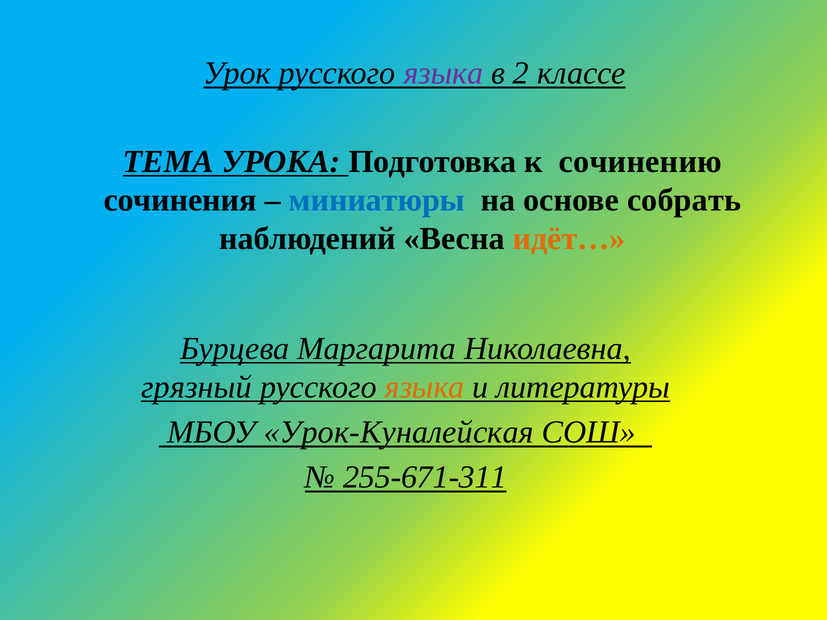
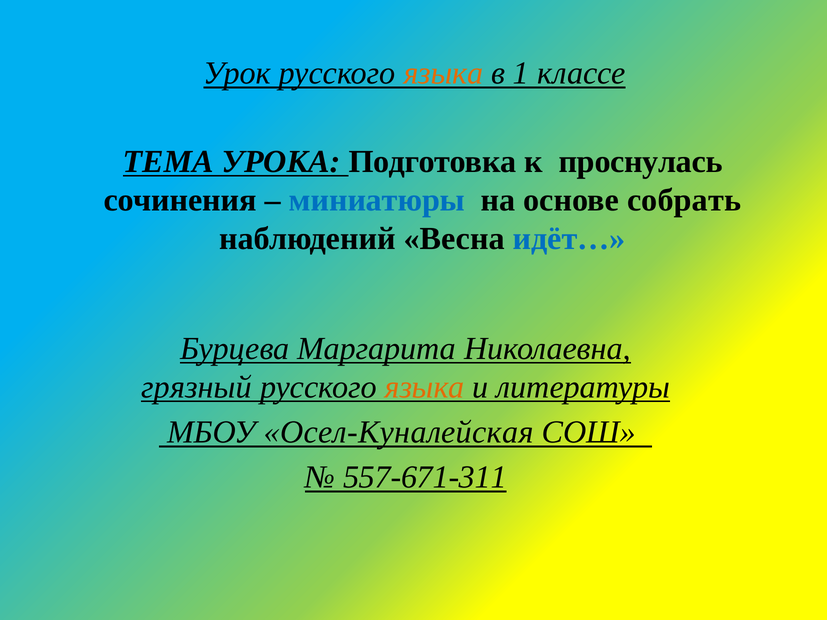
языка colour: purple -> orange (443, 73)
2: 2 -> 1 (521, 73)
сочинению: сочинению -> проснулась (641, 162)
идёт… colour: orange -> blue (569, 239)
Урок-Куналейская: Урок-Куналейская -> Осел-Куналейская (399, 432)
255-671-311: 255-671-311 -> 557-671-311 (425, 477)
